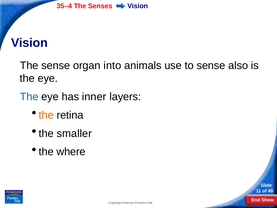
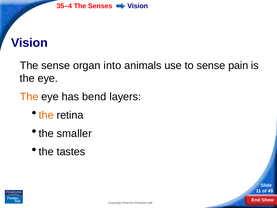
also: also -> pain (238, 65)
The colour: blue -> orange (29, 97)
inner: inner -> bend (94, 97)
where: where -> tastes (71, 152)
